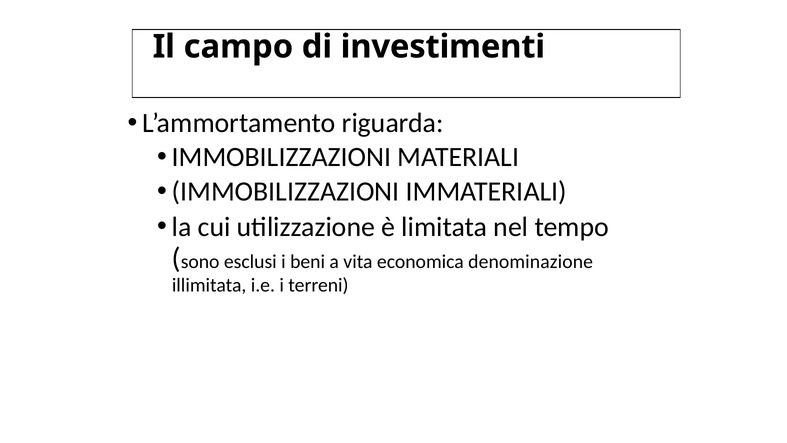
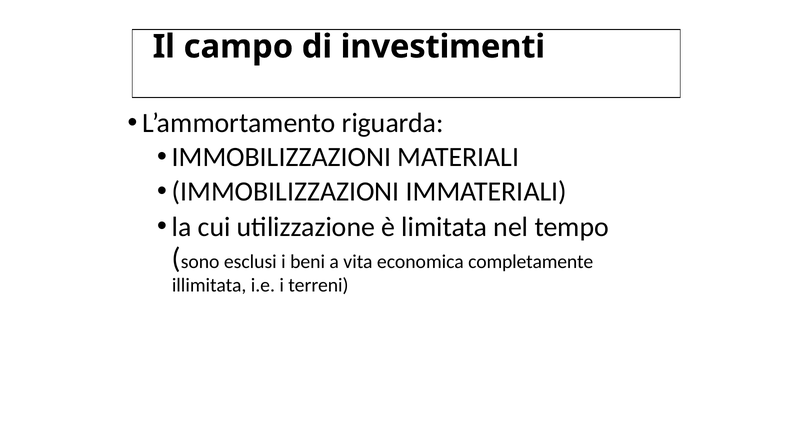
denominazione: denominazione -> completamente (531, 261)
